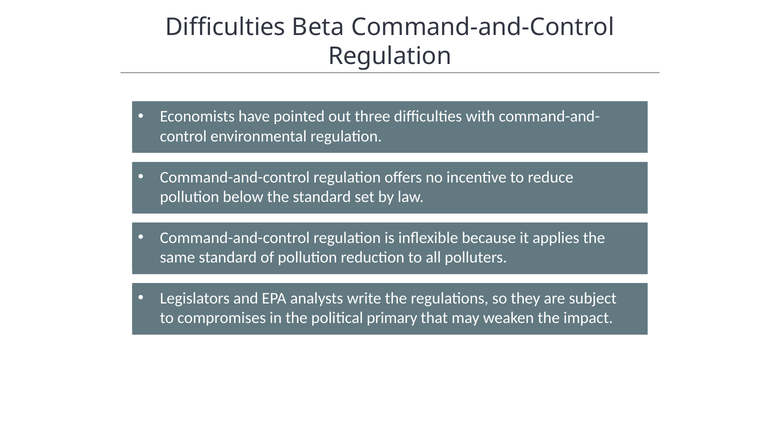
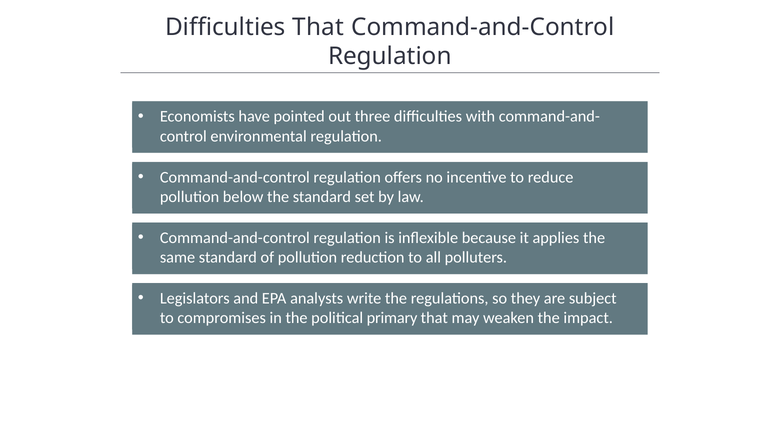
Difficulties Beta: Beta -> That (318, 27)
